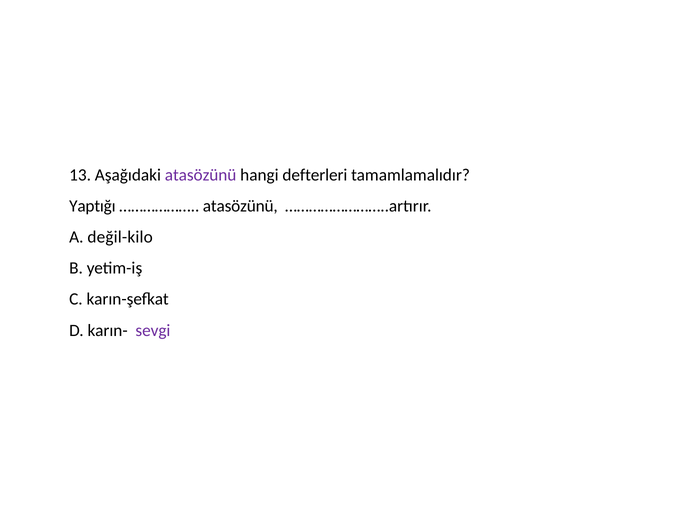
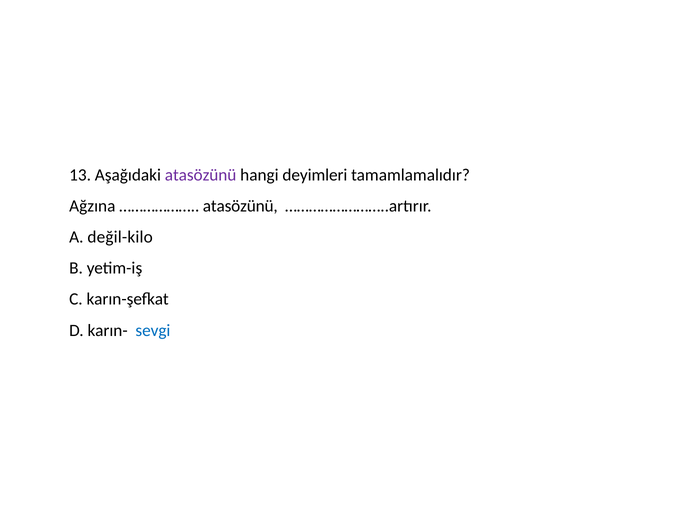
defterleri: defterleri -> deyimleri (315, 175)
Yaptığı: Yaptığı -> Ağzına (92, 206)
sevgi colour: purple -> blue (153, 330)
